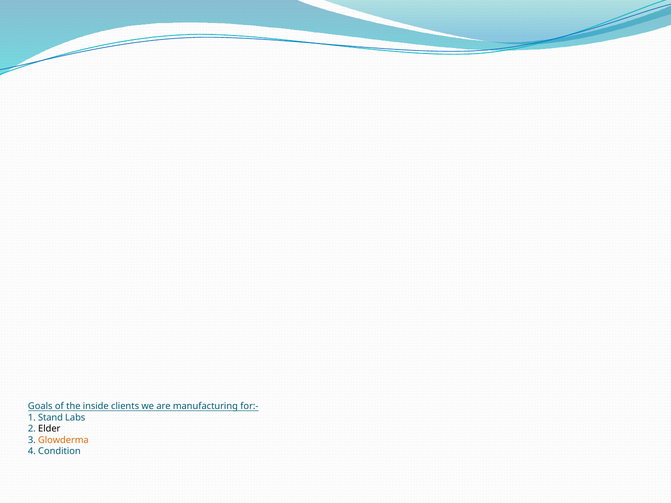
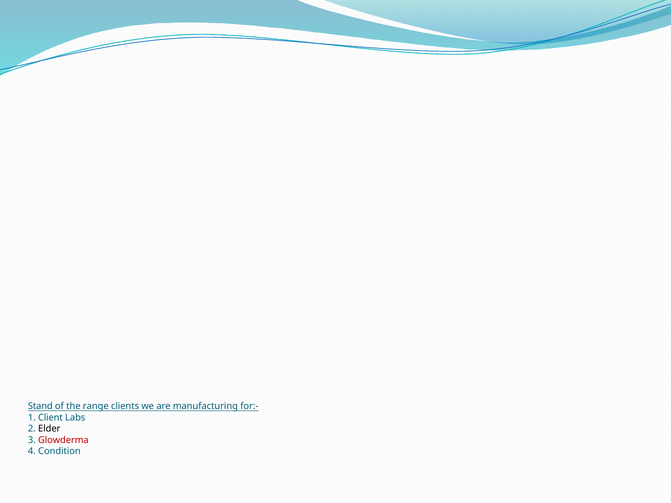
Goals: Goals -> Stand (40, 407)
inside: inside -> range (96, 407)
Stand: Stand -> Client (50, 418)
Glowderma colour: orange -> red (63, 440)
